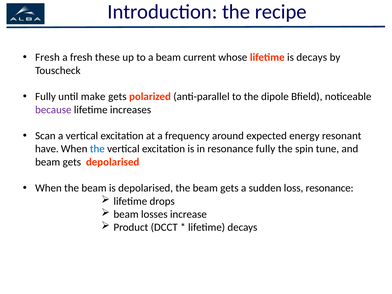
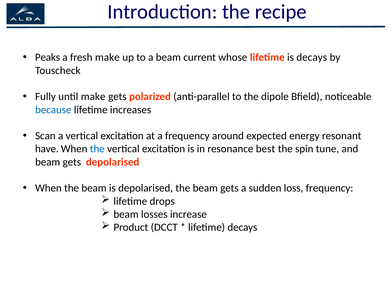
Fresh: Fresh -> Peaks (48, 57)
fresh these: these -> make (107, 57)
because colour: purple -> blue (53, 110)
resonance fully: fully -> best (266, 149)
loss resonance: resonance -> frequency (330, 188)
